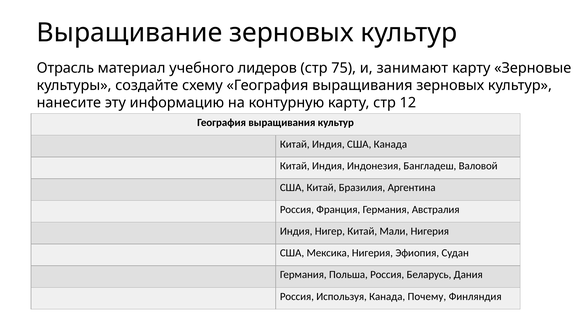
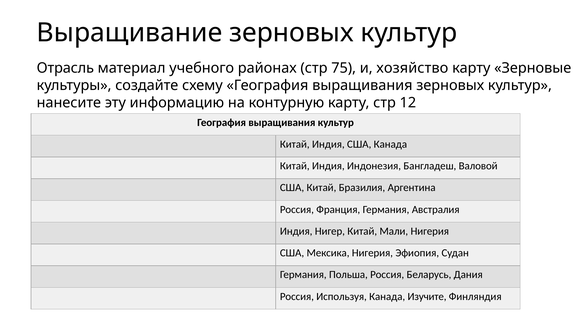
лидеров: лидеров -> районах (267, 68)
занимают: занимают -> хозяйство (412, 68)
Почему: Почему -> Изучите (427, 296)
